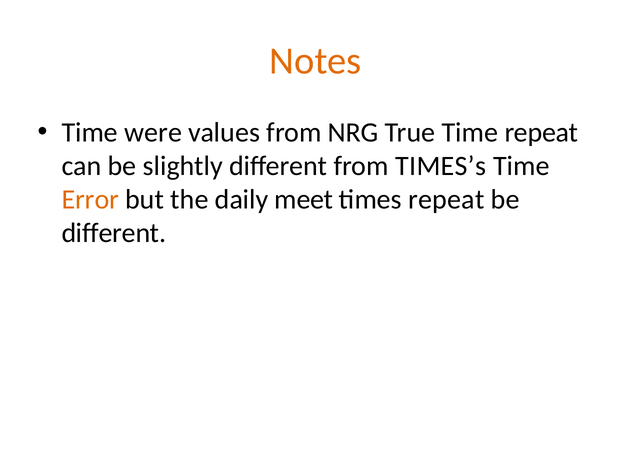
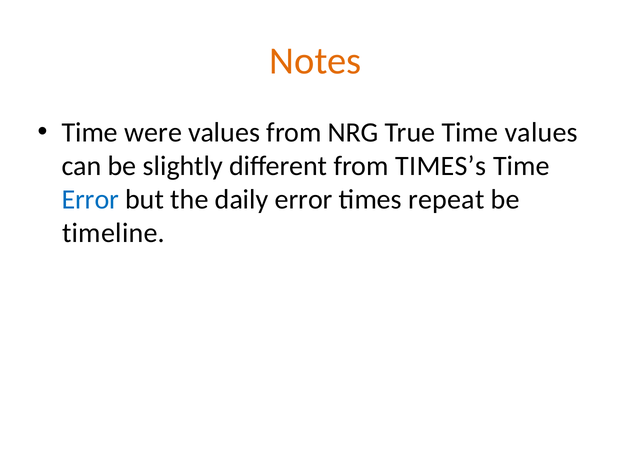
Time repeat: repeat -> values (541, 132)
Error colour: orange -> blue (90, 200)
daily meet: meet -> error (304, 200)
different: different -> timeline (114, 233)
